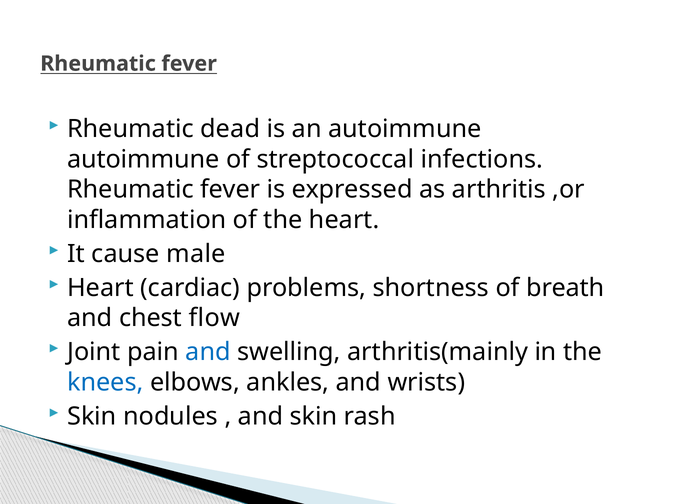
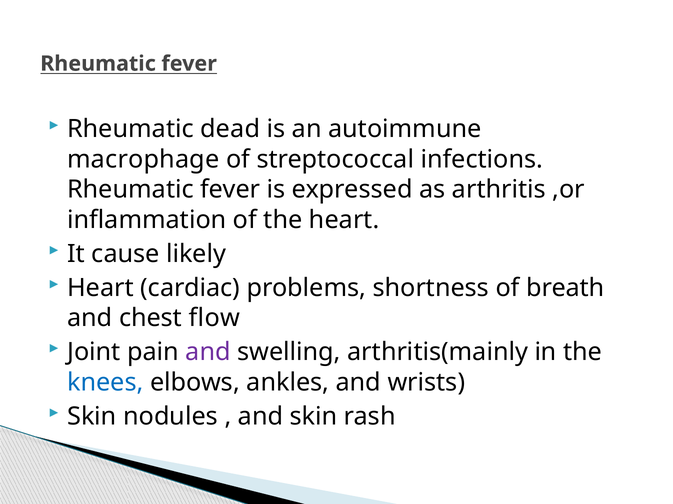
autoimmune: autoimmune -> macrophage (143, 160)
male: male -> likely (196, 254)
and colour: blue -> purple (208, 353)
